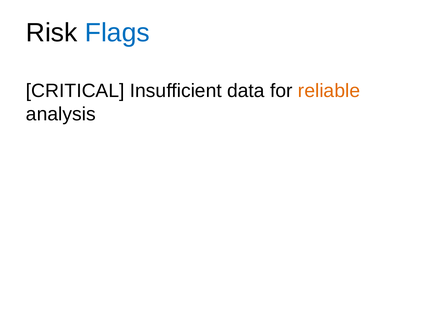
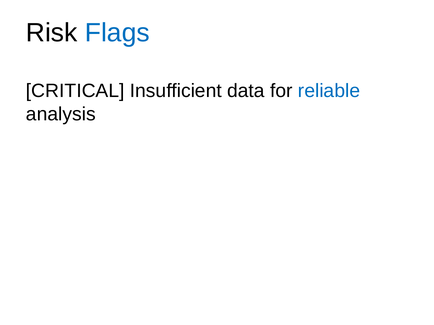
reliable colour: orange -> blue (329, 91)
